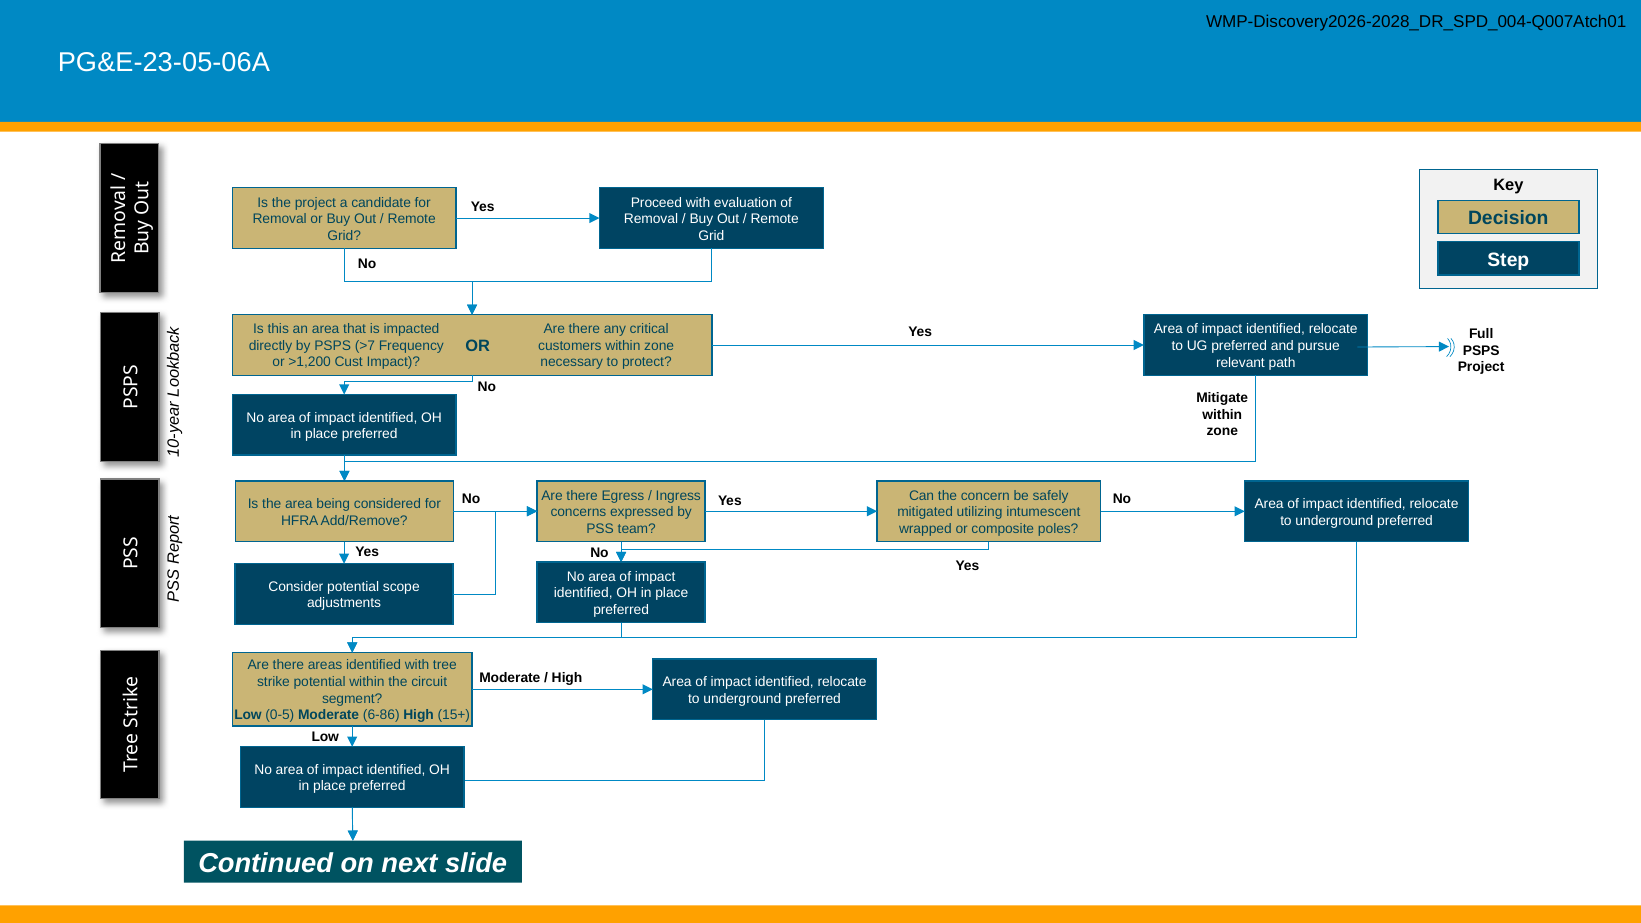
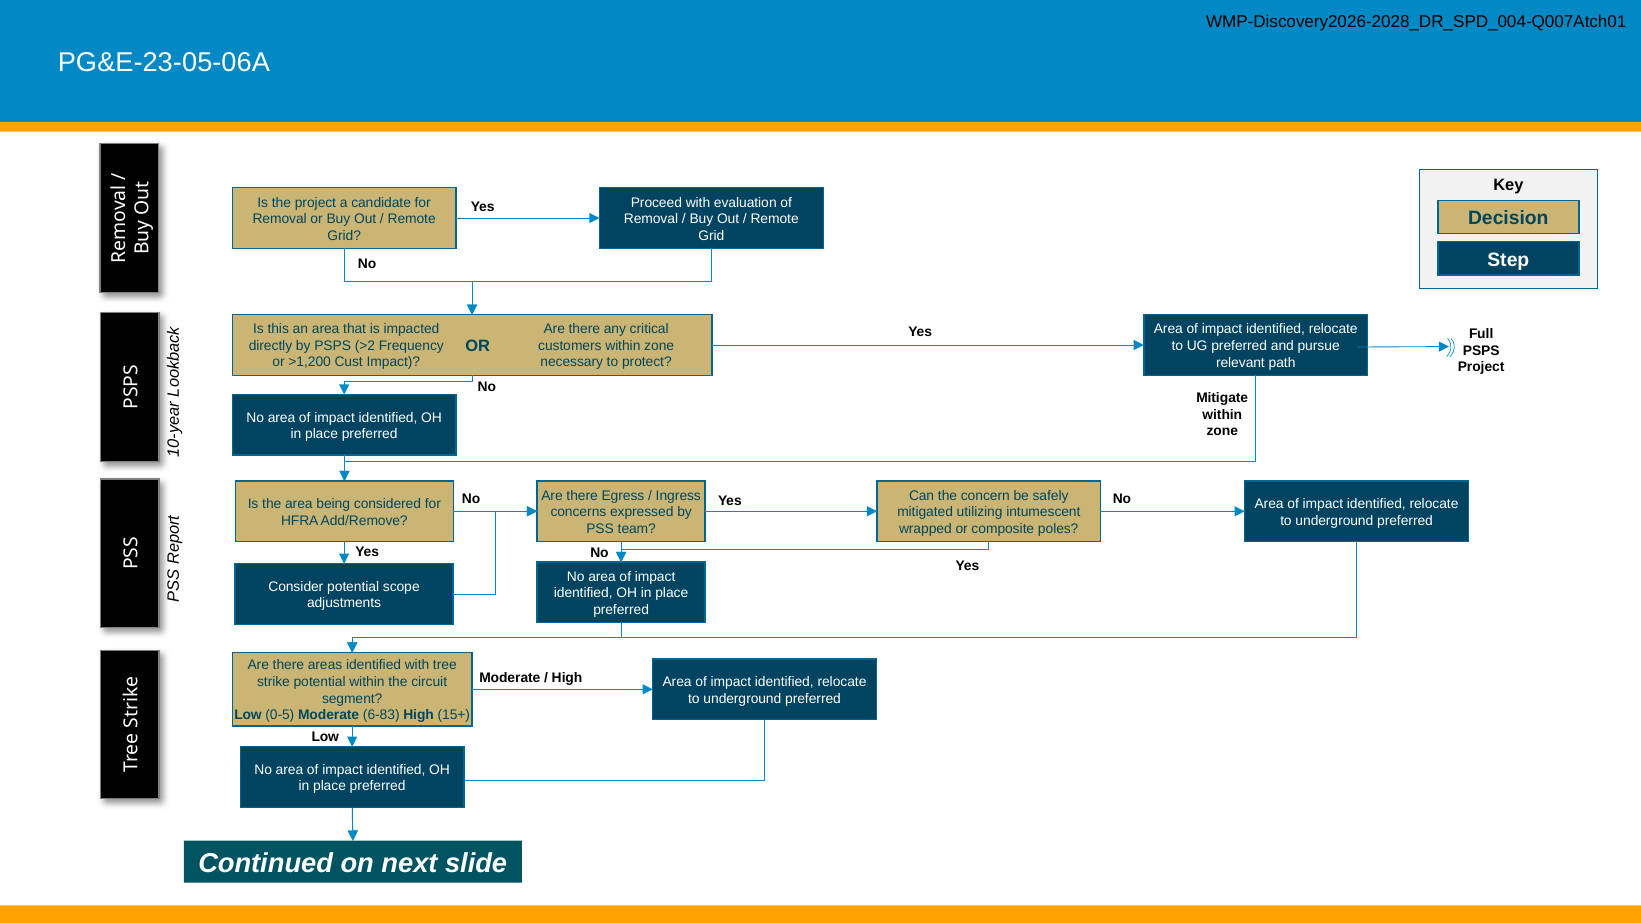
>7: >7 -> >2 (365, 346)
6-86: 6-86 -> 6-83 (381, 715)
